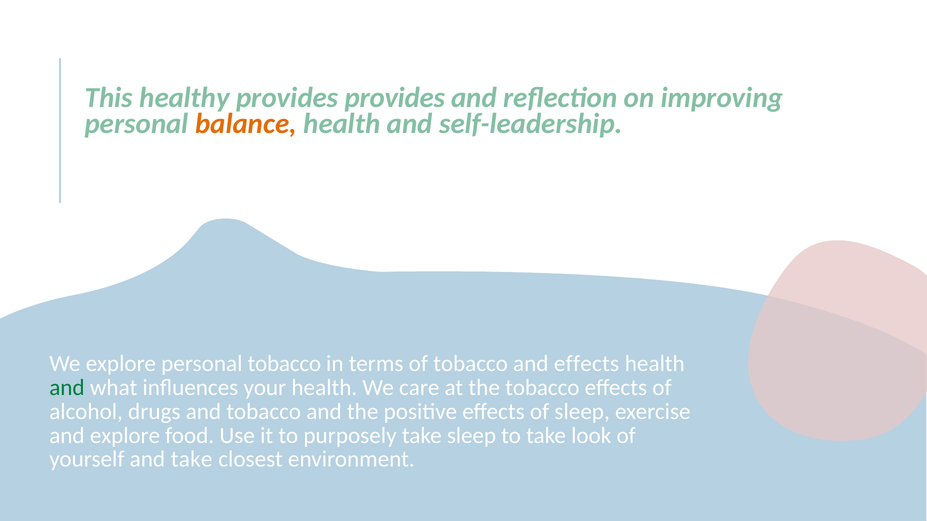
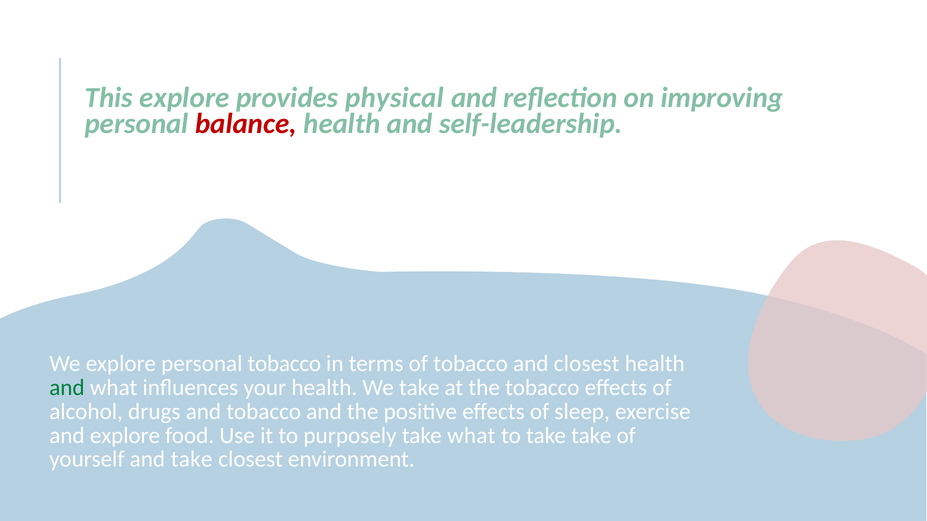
This healthy: healthy -> explore (184, 98)
provides provides: provides -> physical (395, 98)
balance colour: orange -> red (246, 124)
and effects: effects -> closest (587, 364)
We care: care -> take (419, 388)
take sleep: sleep -> what (471, 436)
take look: look -> take (591, 436)
